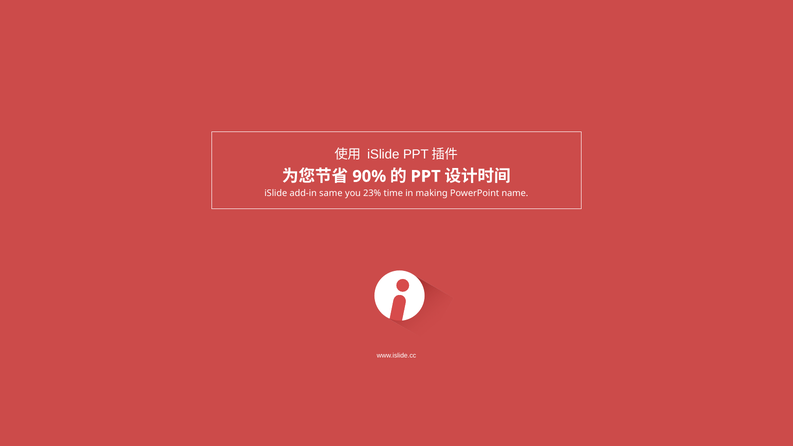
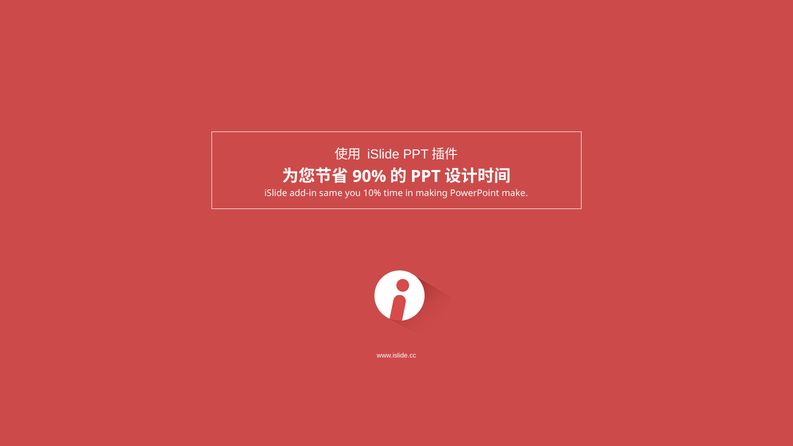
23%: 23% -> 10% (372, 193)
name: name -> make (515, 193)
